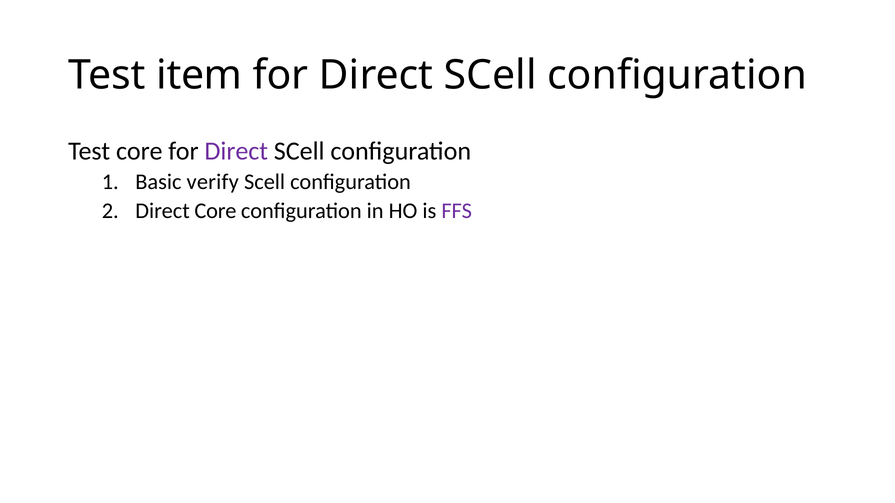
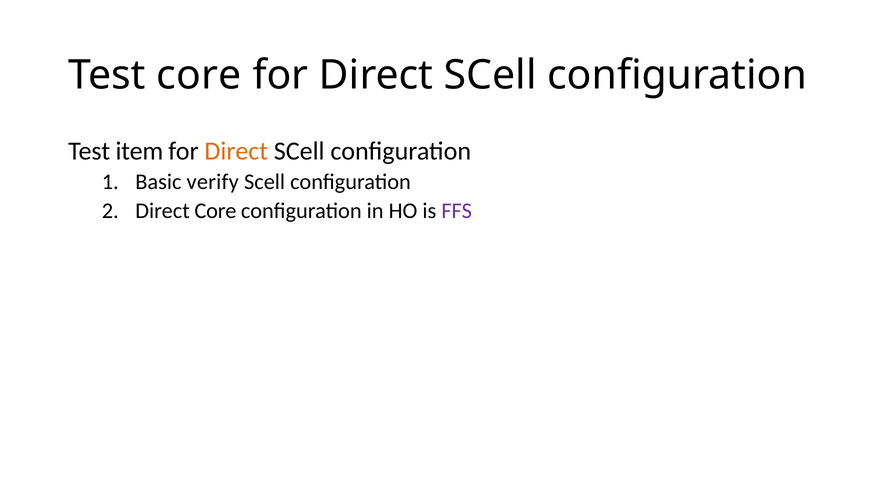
Test item: item -> core (199, 75)
Test core: core -> item (139, 151)
Direct colour: purple -> orange (236, 151)
